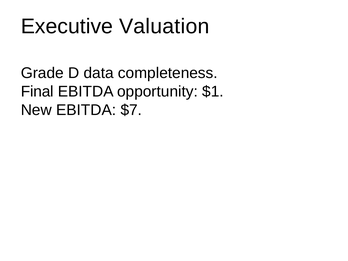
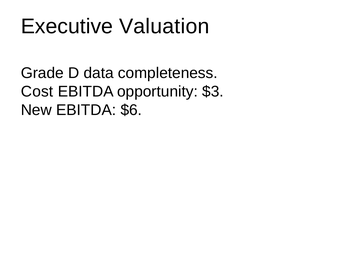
Final: Final -> Cost (37, 92)
$1: $1 -> $3 (213, 92)
$7: $7 -> $6 (131, 110)
